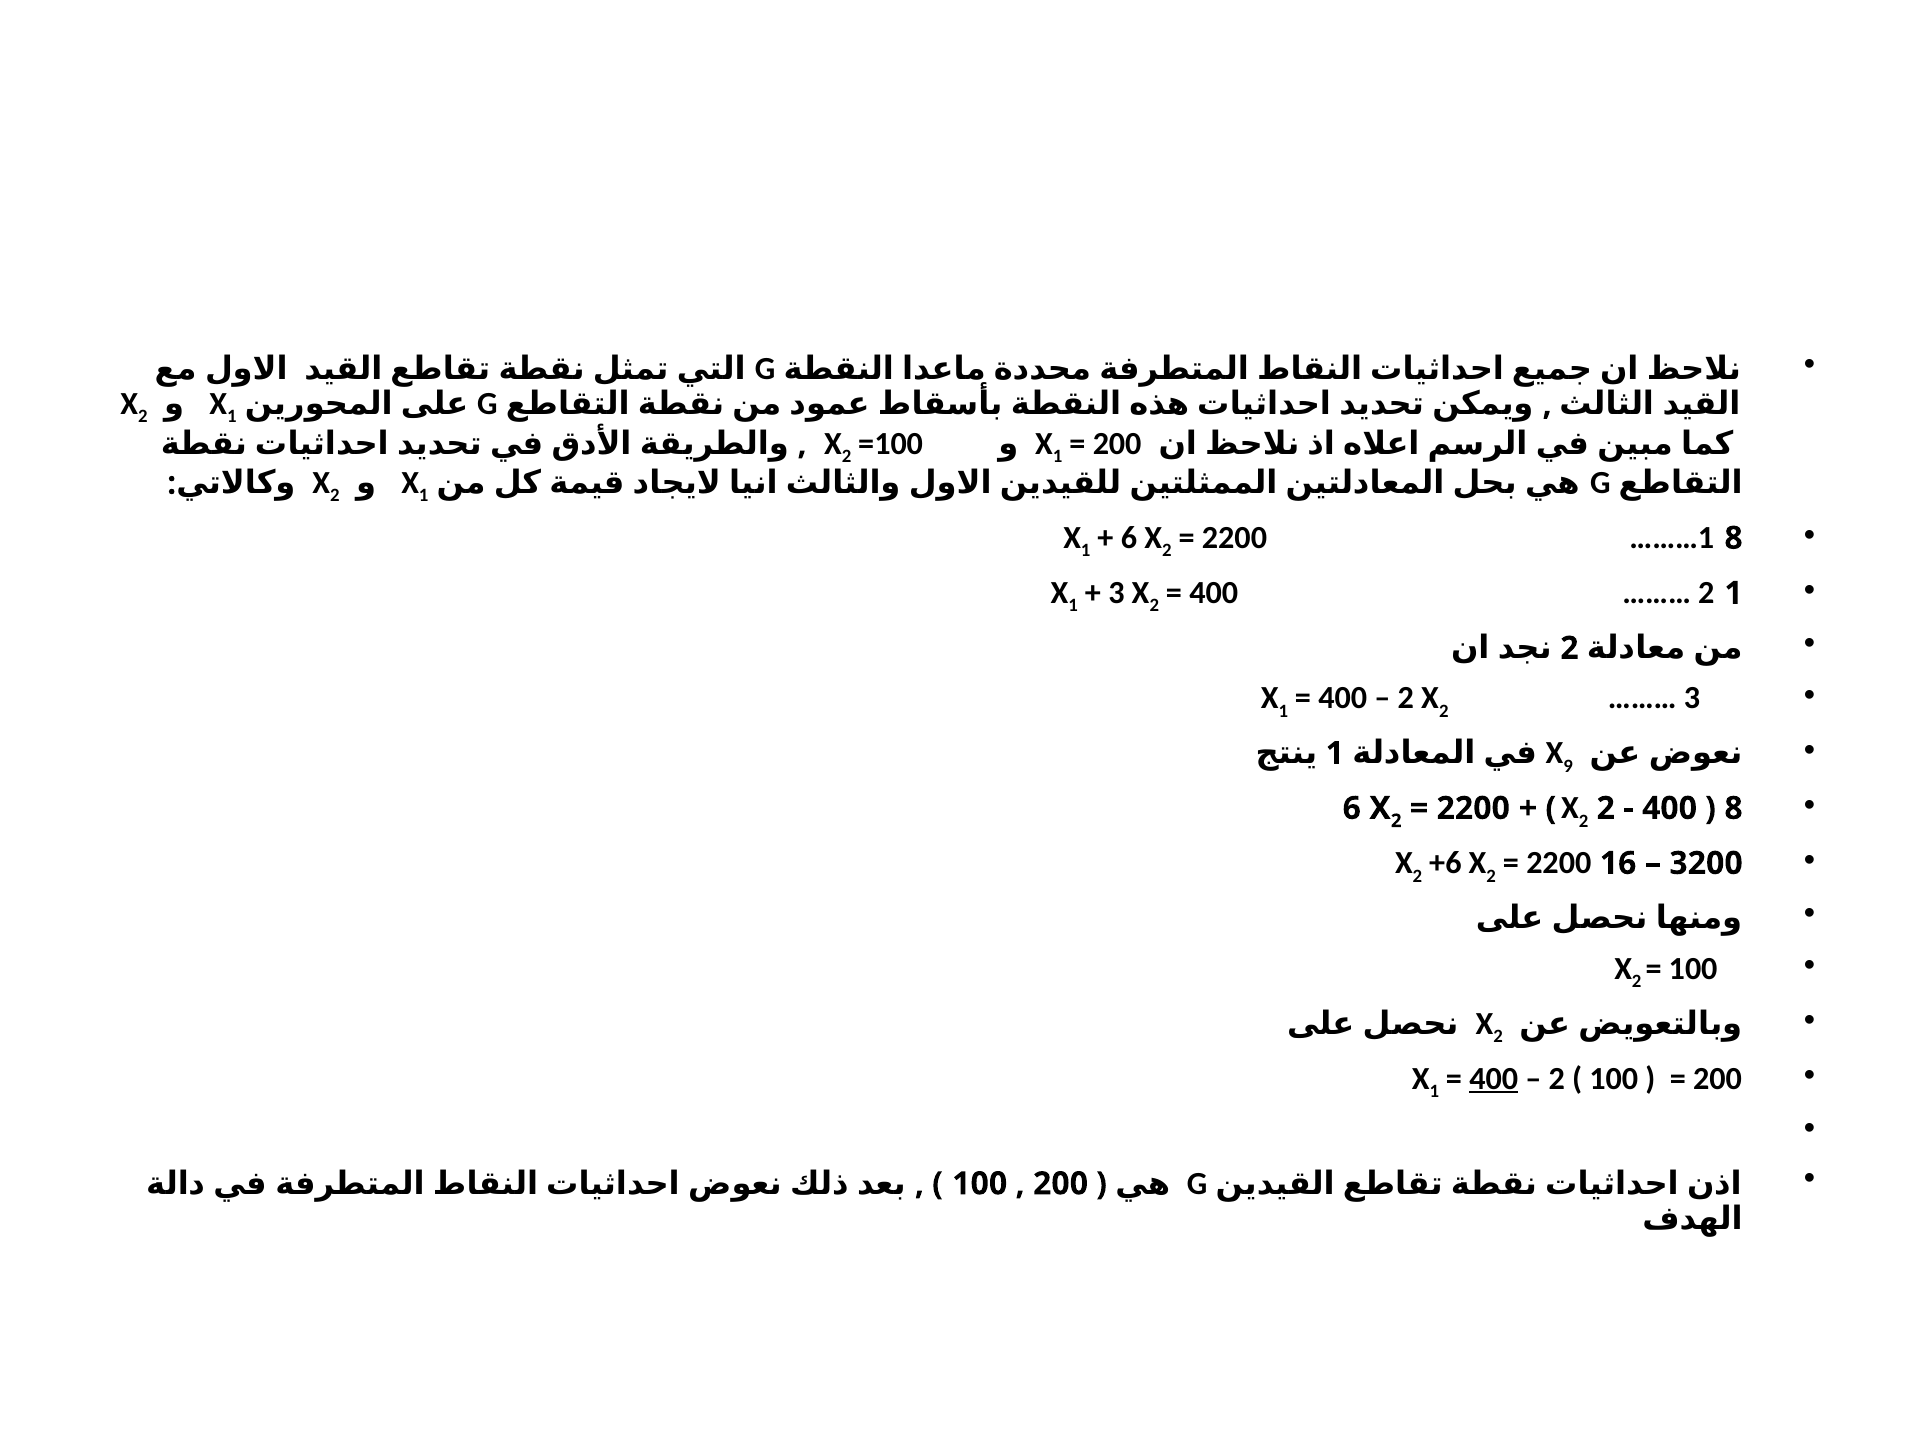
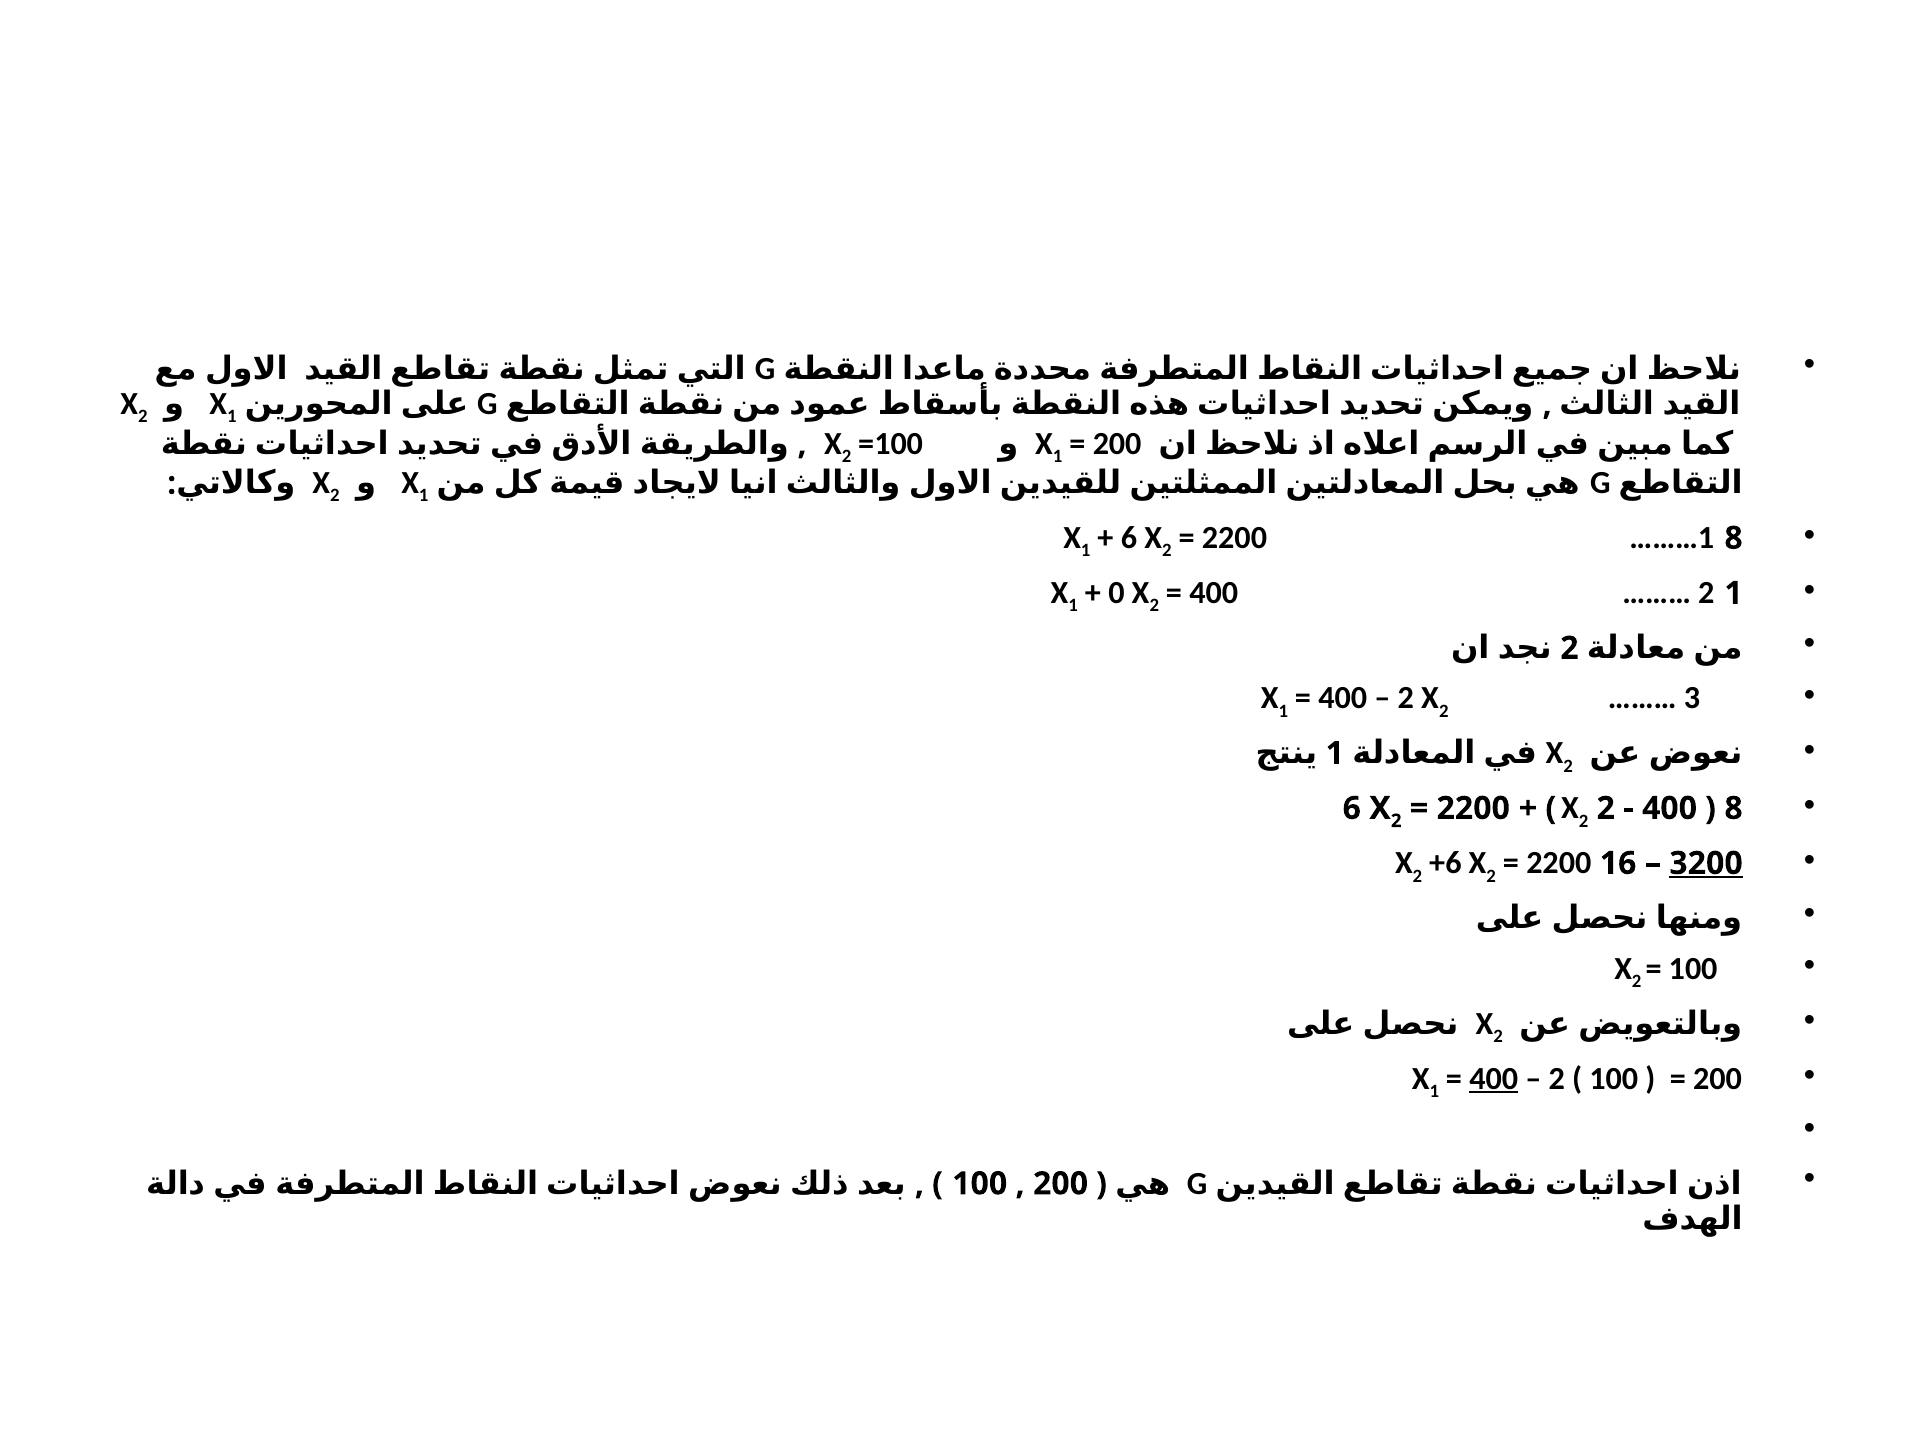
3: 3 -> 0 (1116, 593)
9: 9 -> 2 (1568, 765)
3200 underline: none -> present (1706, 863)
